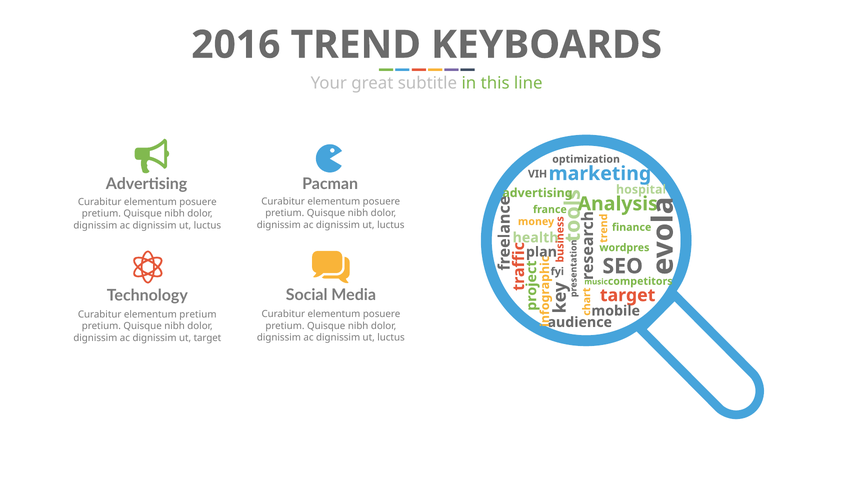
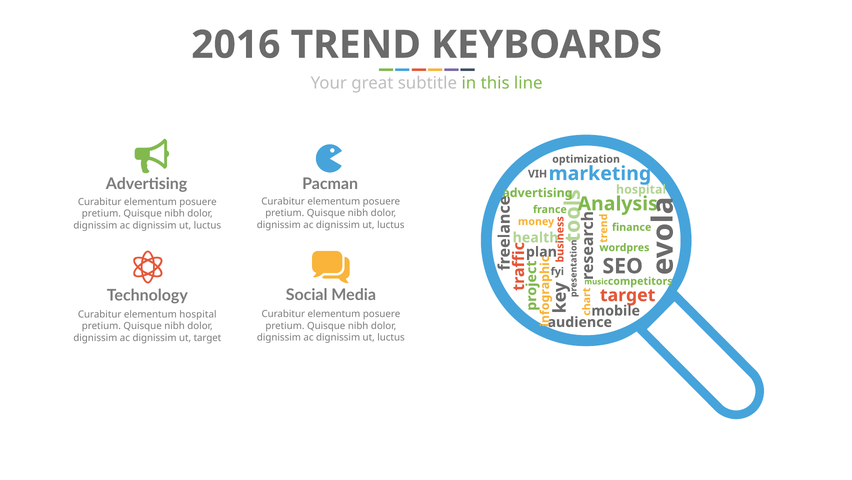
elementum pretium: pretium -> hospital (198, 314)
